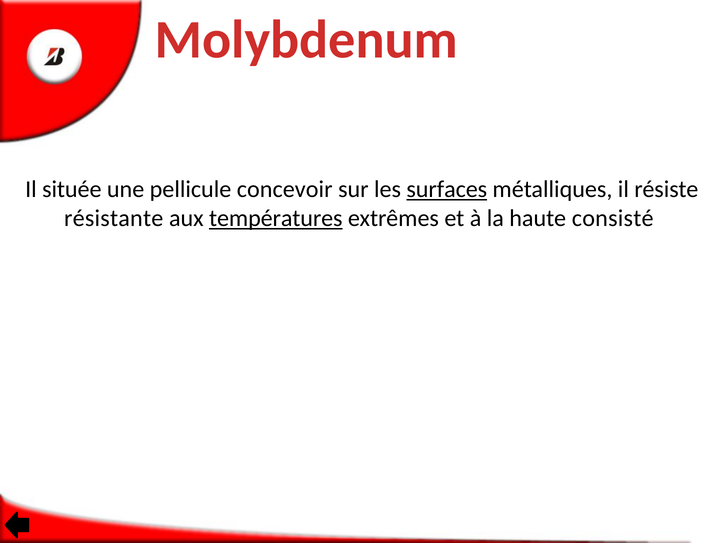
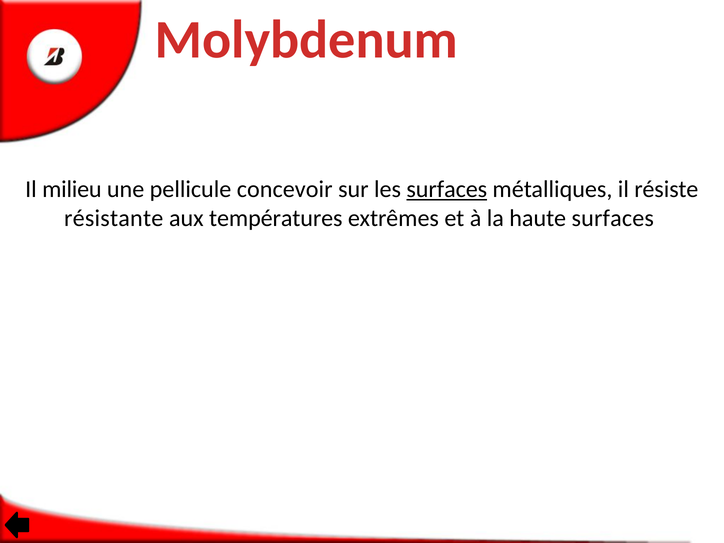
située: située -> milieu (72, 189)
températures underline: present -> none (276, 218)
haute consisté: consisté -> surfaces (613, 218)
